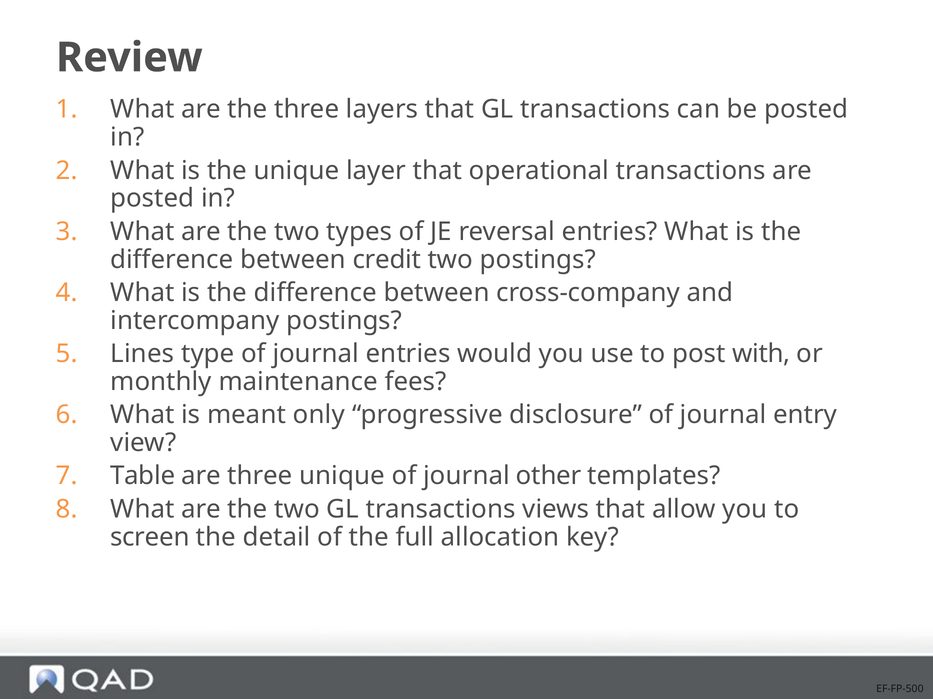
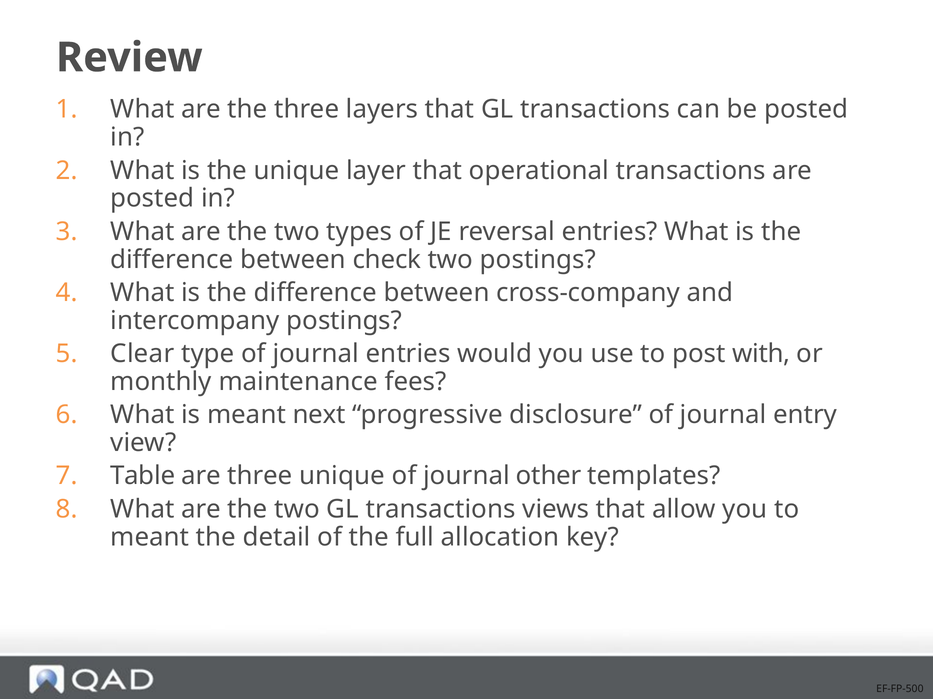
credit: credit -> check (387, 260)
Lines: Lines -> Clear (142, 354)
only: only -> next (319, 415)
screen: screen -> meant (150, 538)
